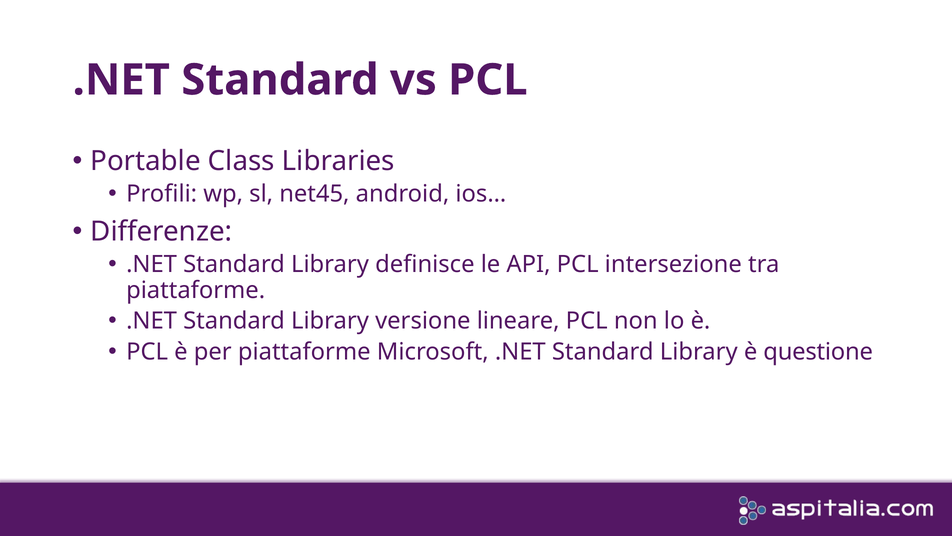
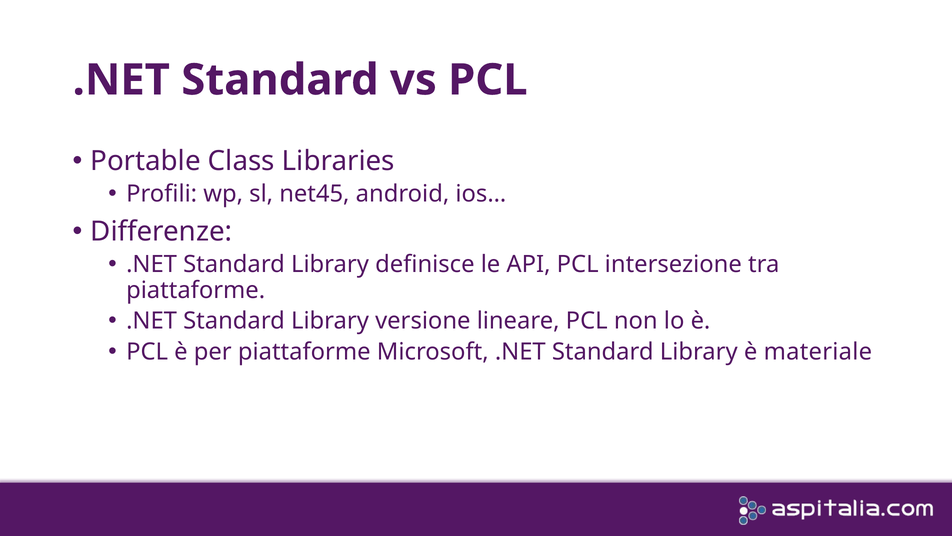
questione: questione -> materiale (818, 351)
